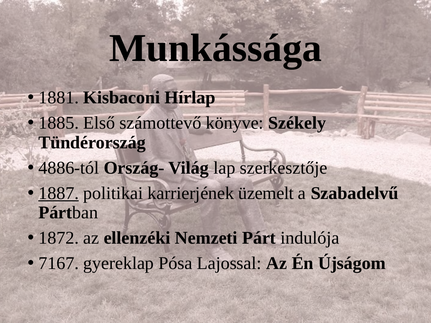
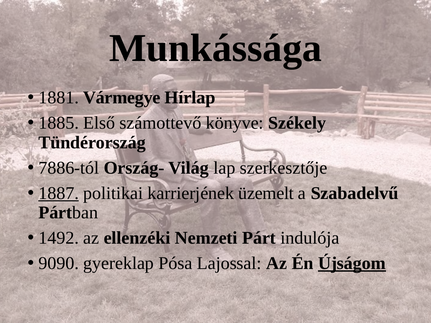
Kisbaconi: Kisbaconi -> Vármegye (122, 98)
4886-tól: 4886-tól -> 7886-tól (69, 168)
1872: 1872 -> 1492 (59, 238)
7167: 7167 -> 9090 (59, 264)
Újságom underline: none -> present (352, 264)
